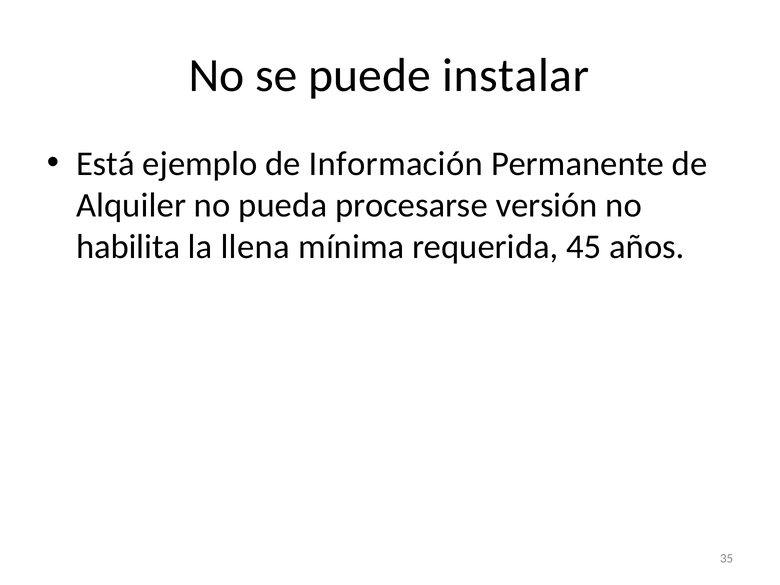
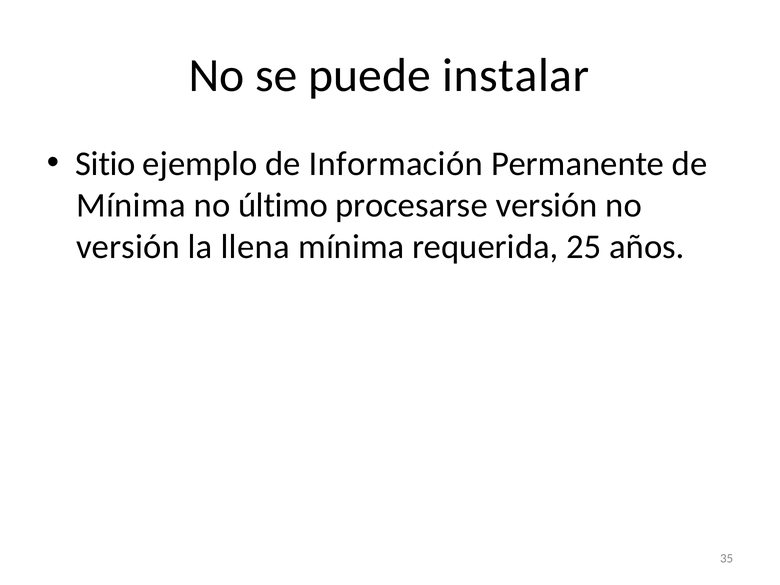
Está: Está -> Sitio (106, 164)
Alquiler: Alquiler -> Mínima (131, 205)
pueda: pueda -> último (283, 205)
habilita: habilita -> versión (128, 247)
45: 45 -> 25 (584, 247)
